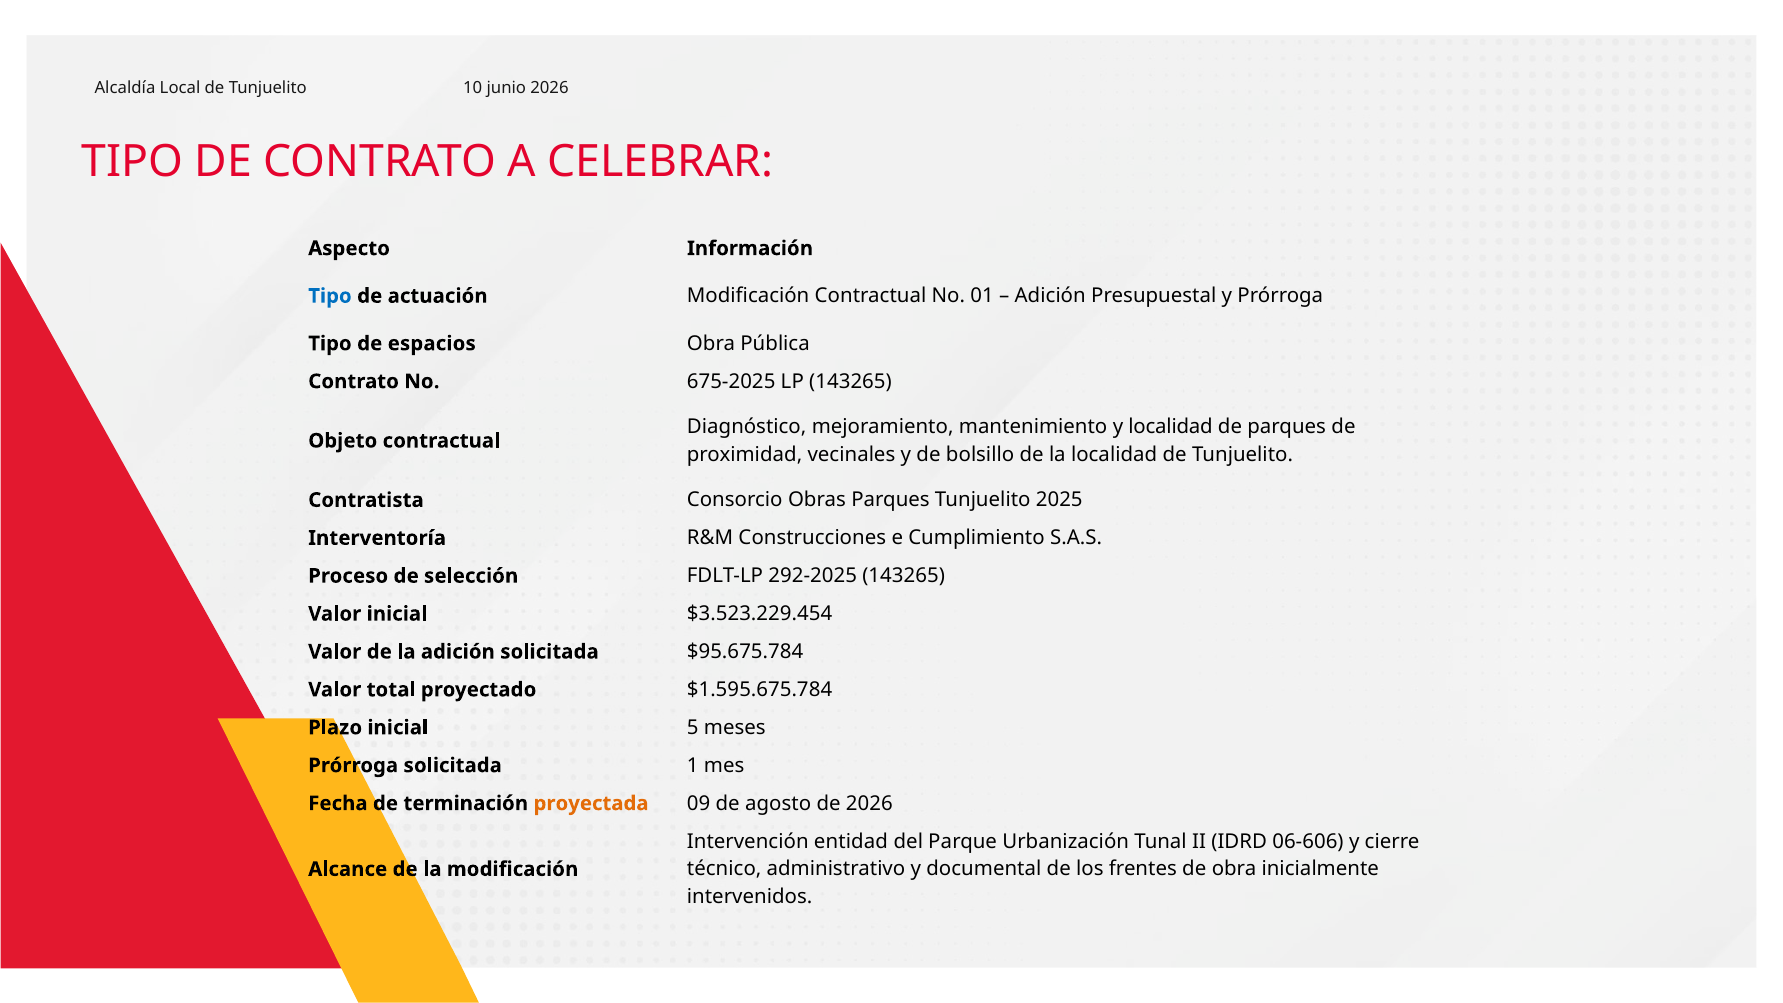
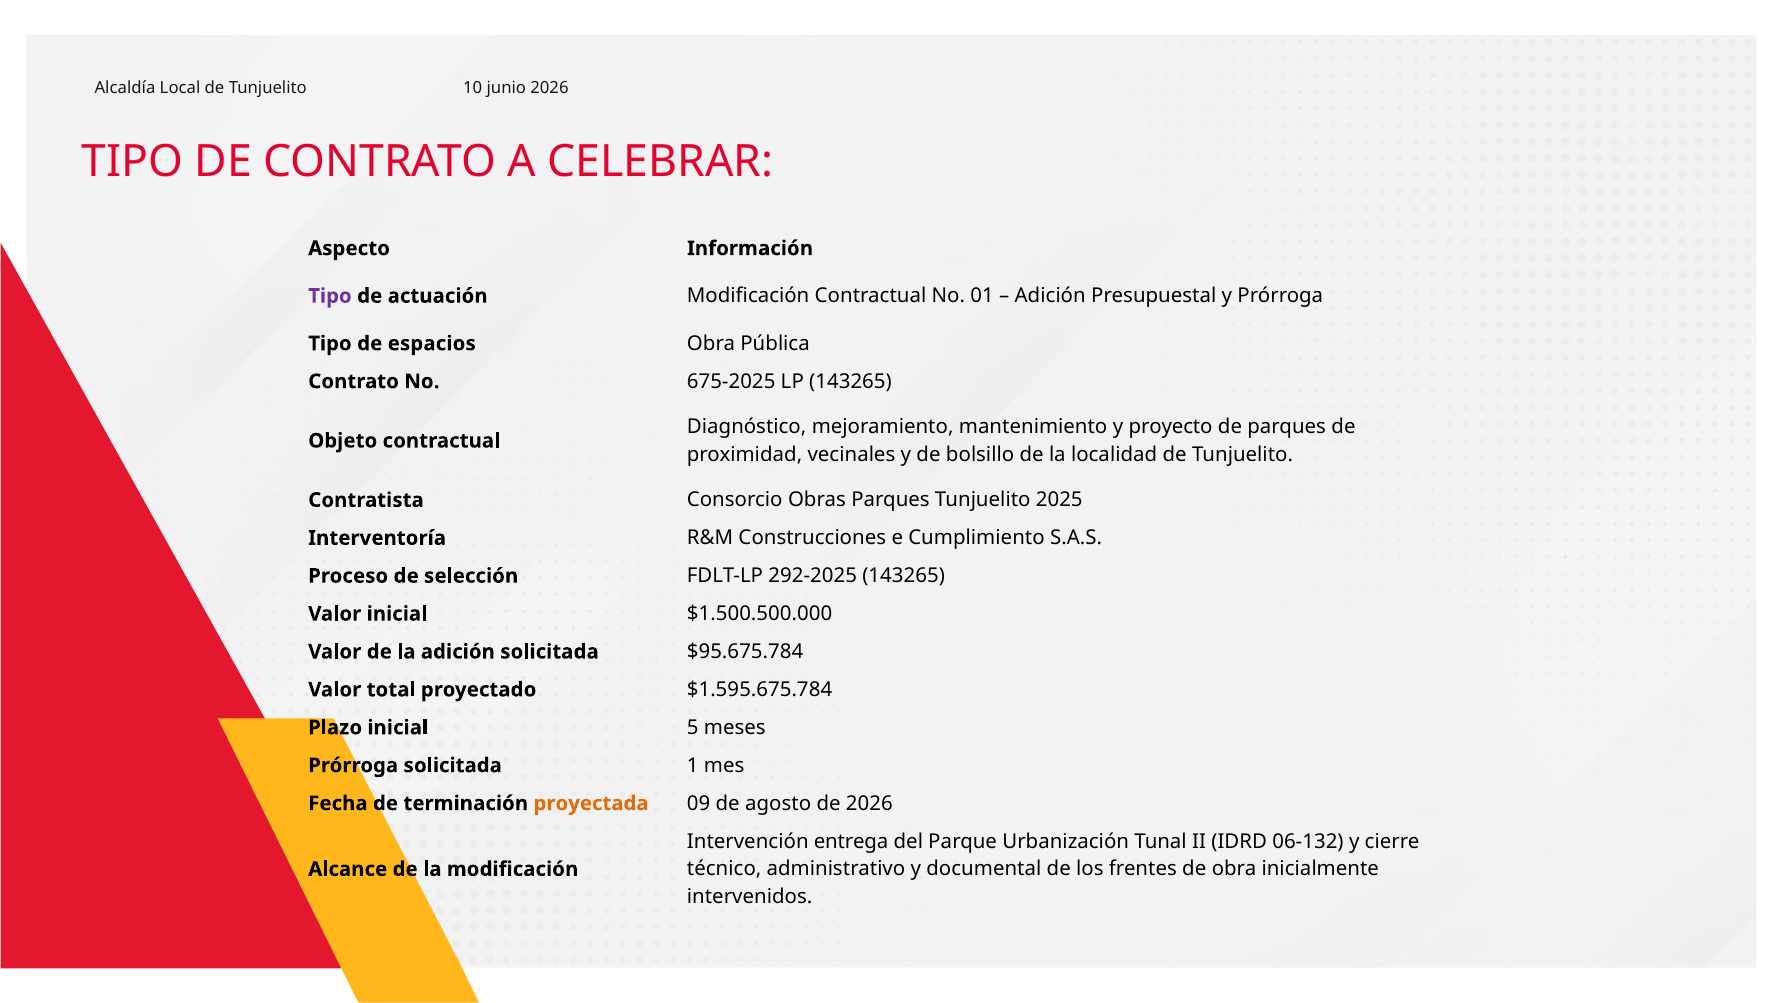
Tipo colour: blue -> purple (330, 296)
y localidad: localidad -> proyecto (1171, 427)
$3.523.229.454: $3.523.229.454 -> $1.500.500.000 (760, 614)
entidad: entidad -> entrega (851, 841)
06-606: 06-606 -> 06-132 (1308, 841)
